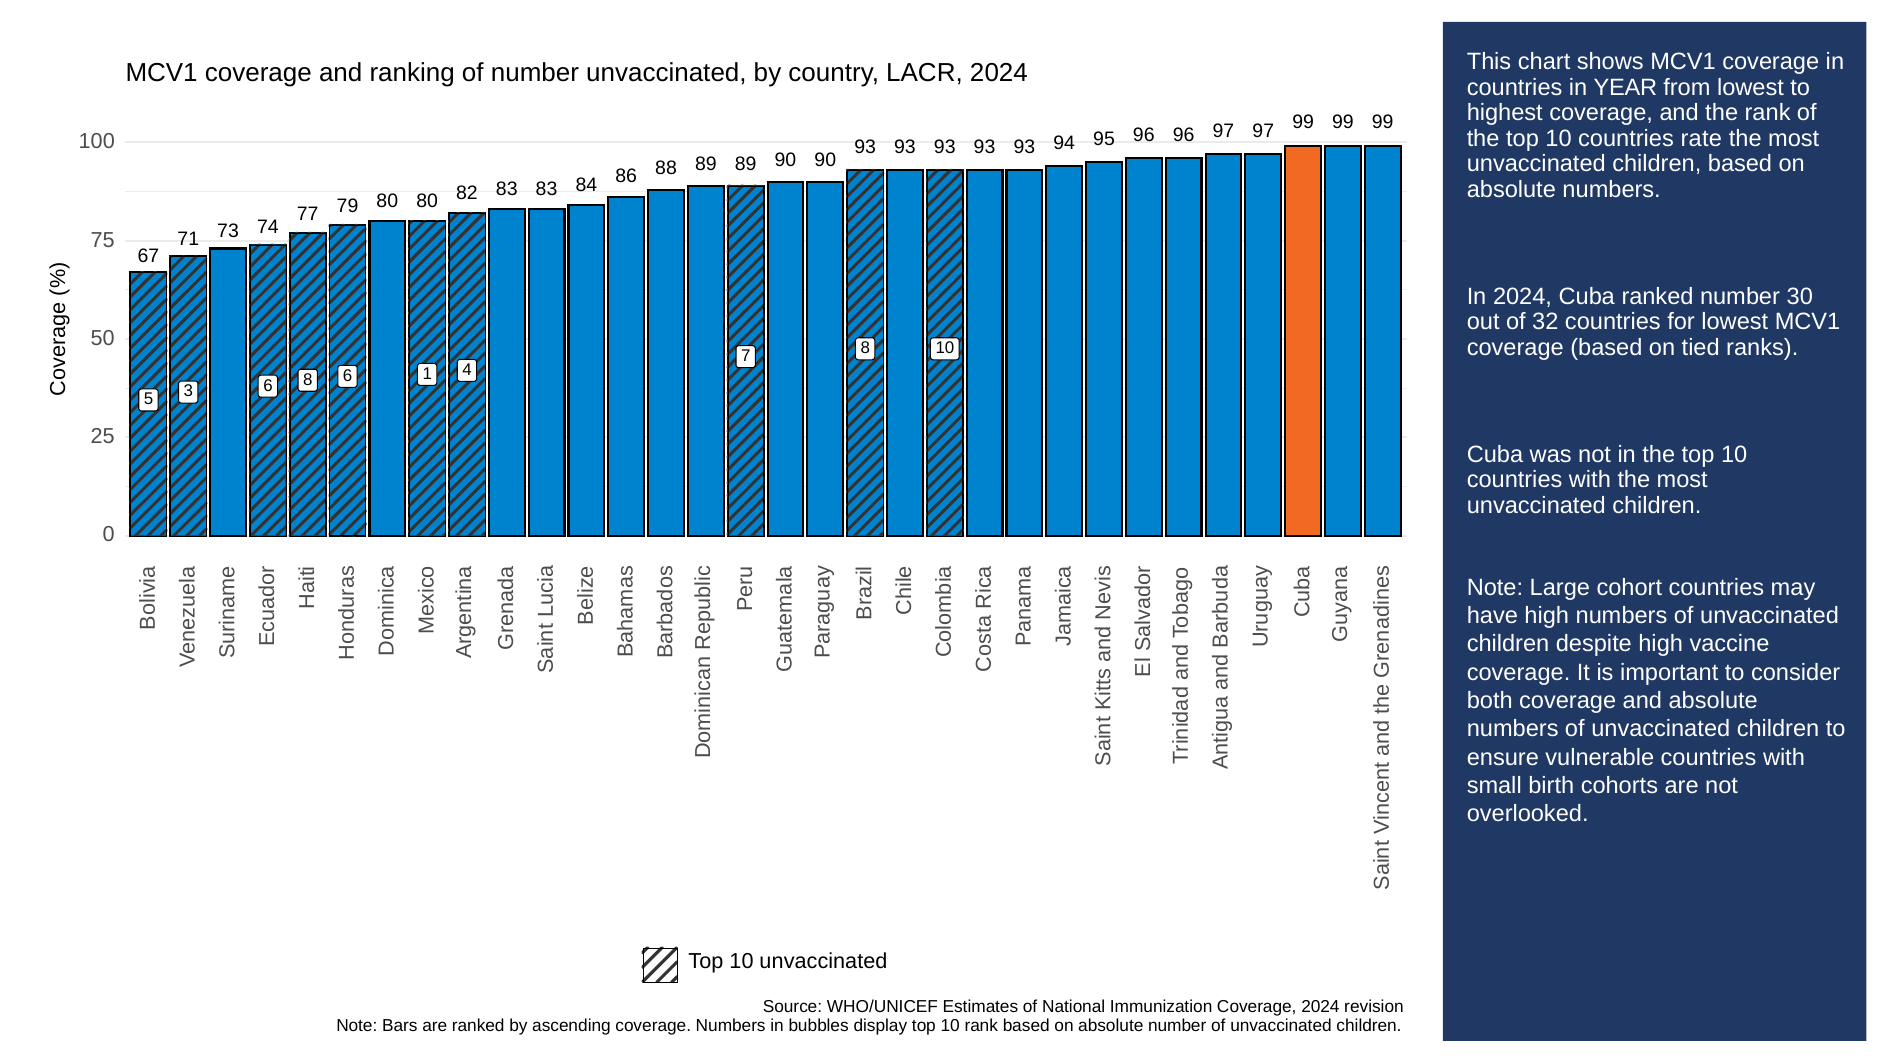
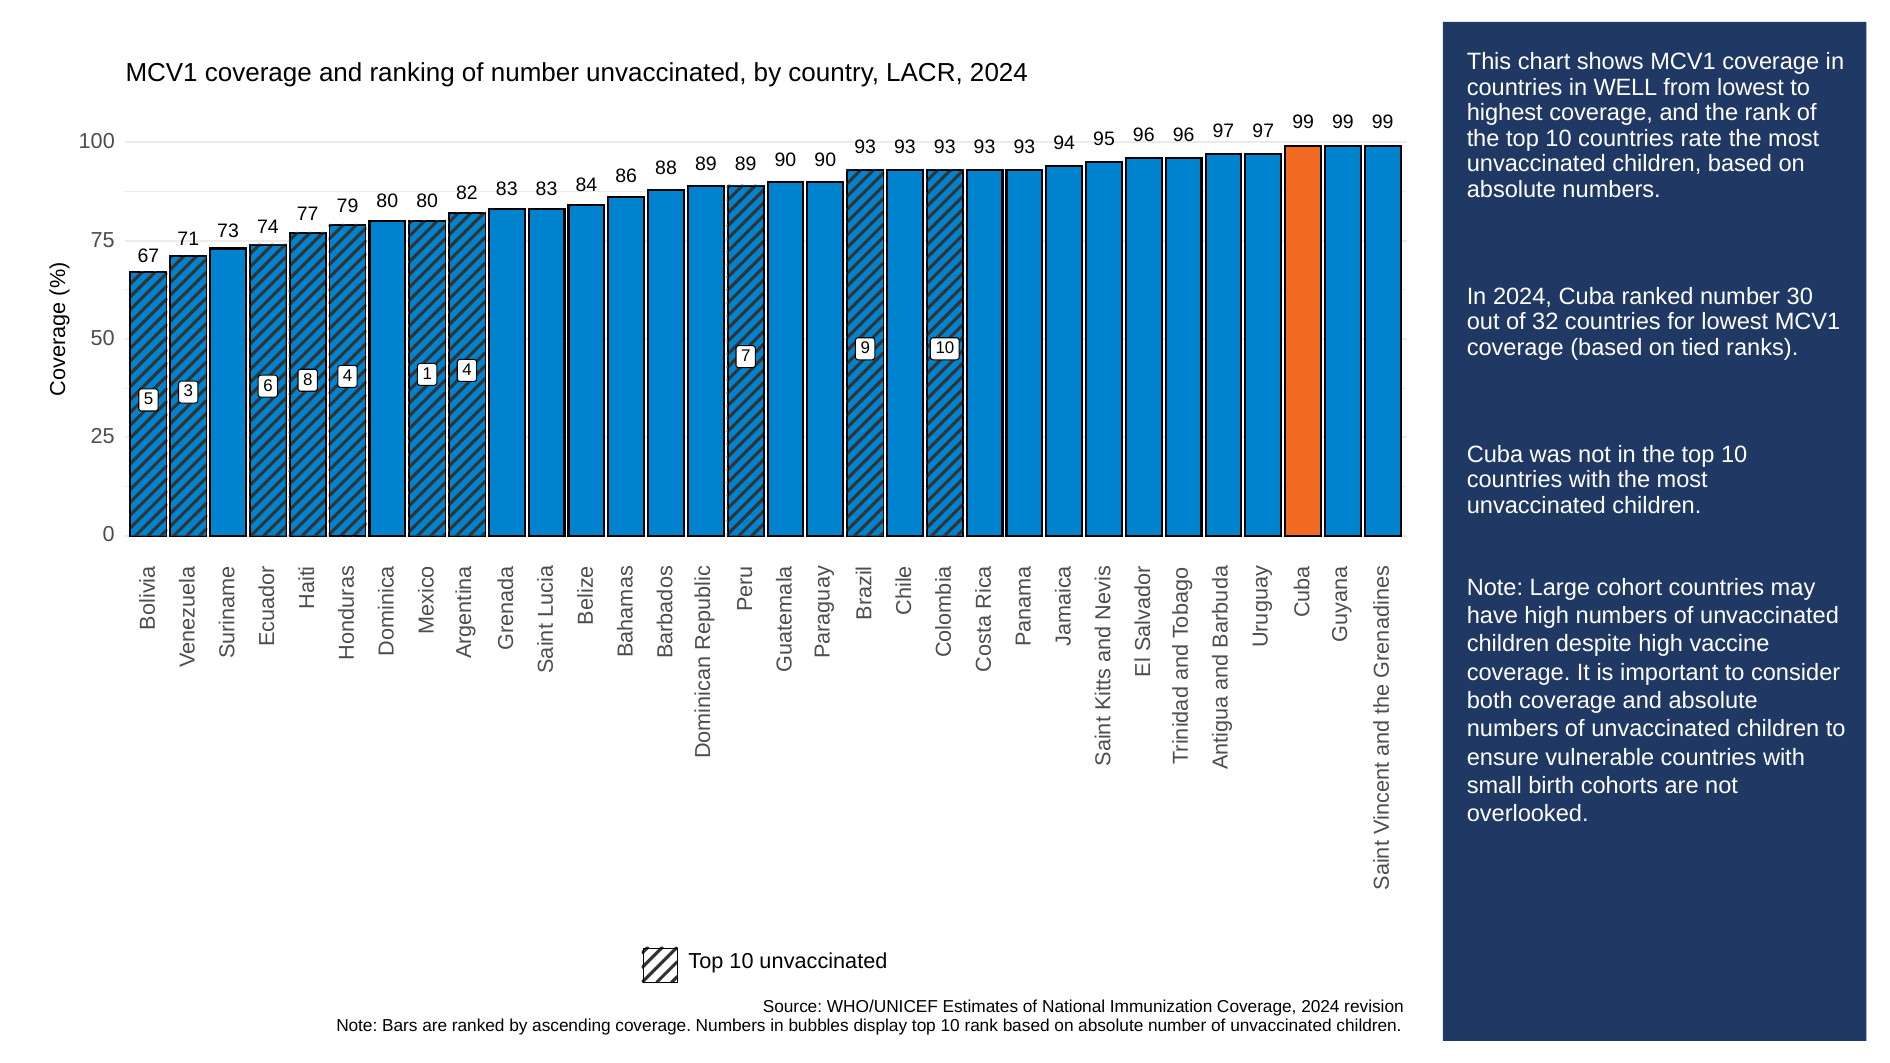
YEAR: YEAR -> WELL (1625, 88)
7 8: 8 -> 9 (865, 348)
8 6: 6 -> 4 (348, 376)
